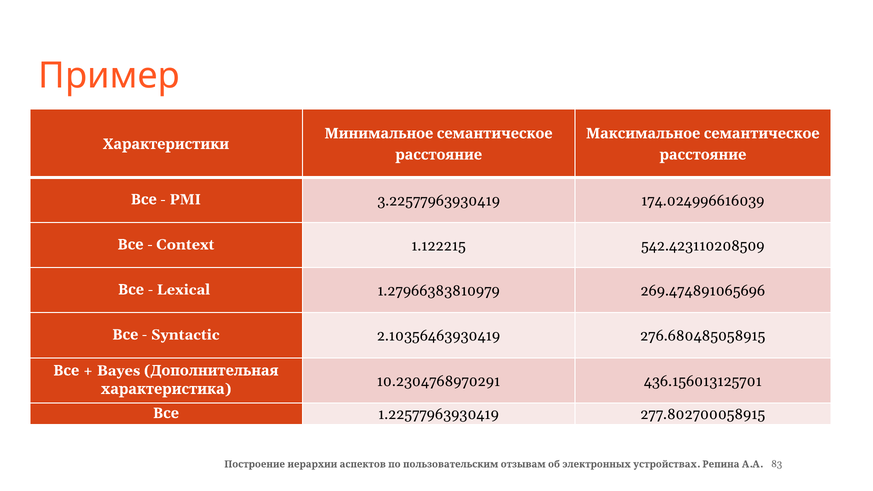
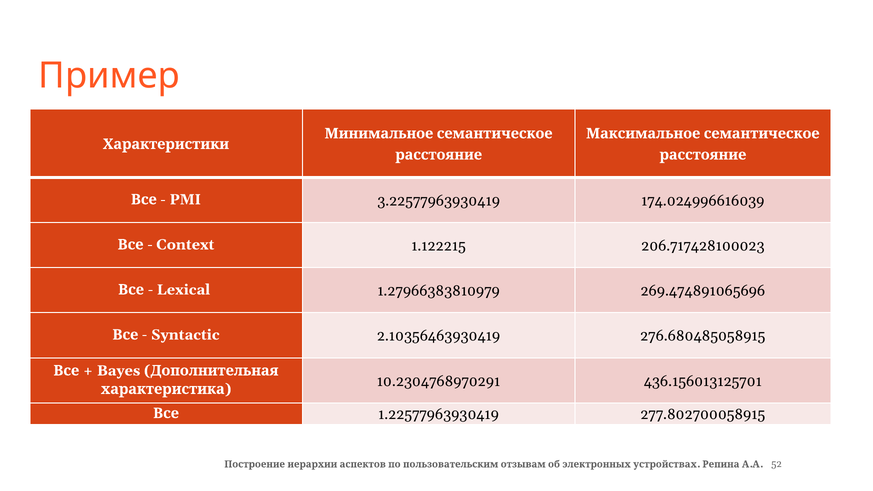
542.423110208509: 542.423110208509 -> 206.717428100023 (703, 246)
83: 83 -> 52 (777, 464)
